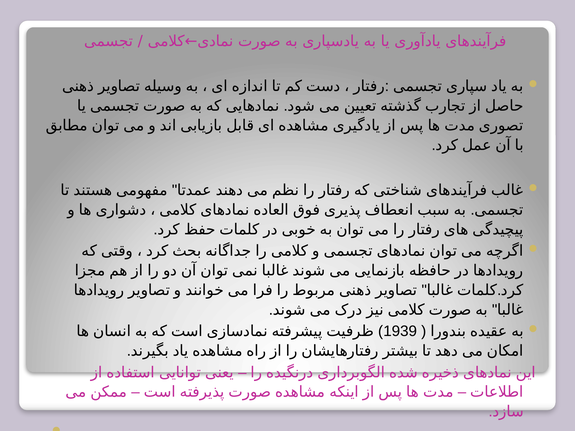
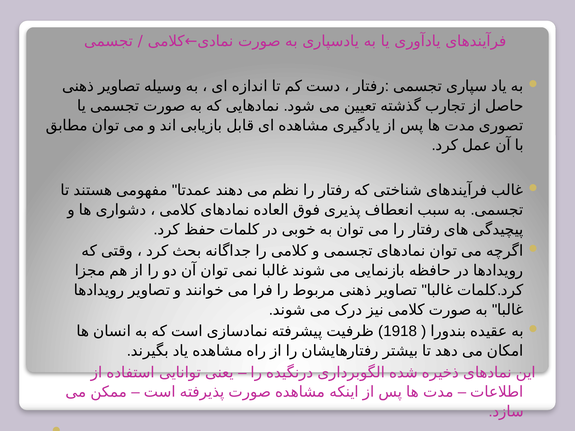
1939: 1939 -> 1918 (400, 331)
